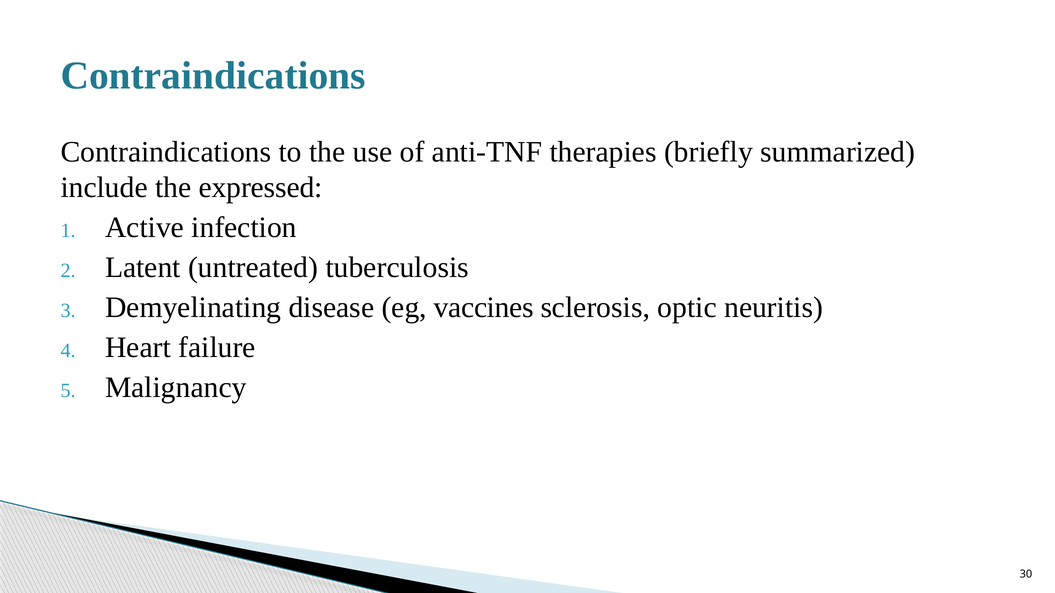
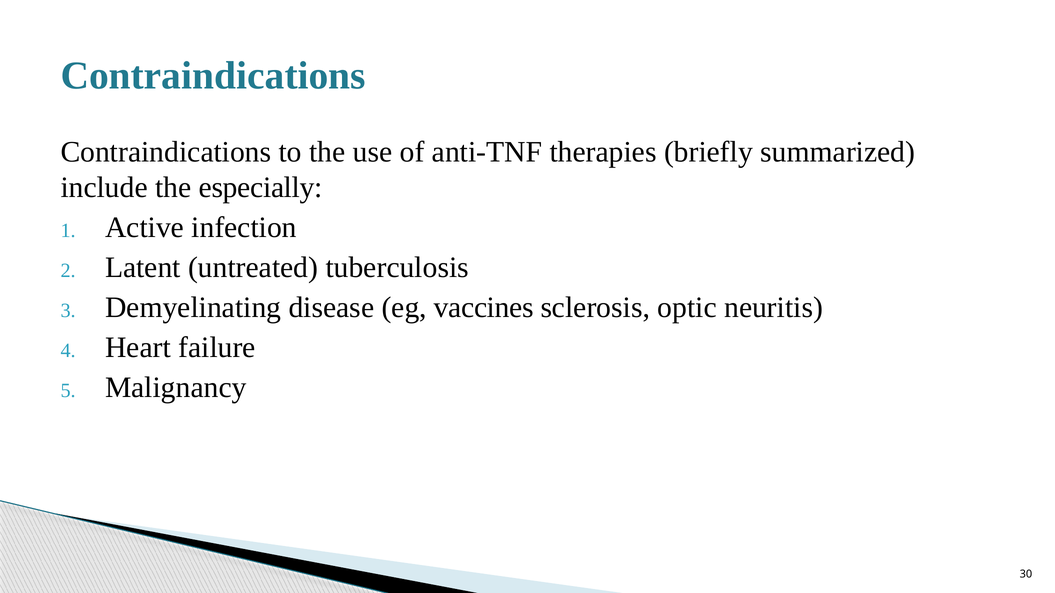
expressed: expressed -> especially (261, 188)
